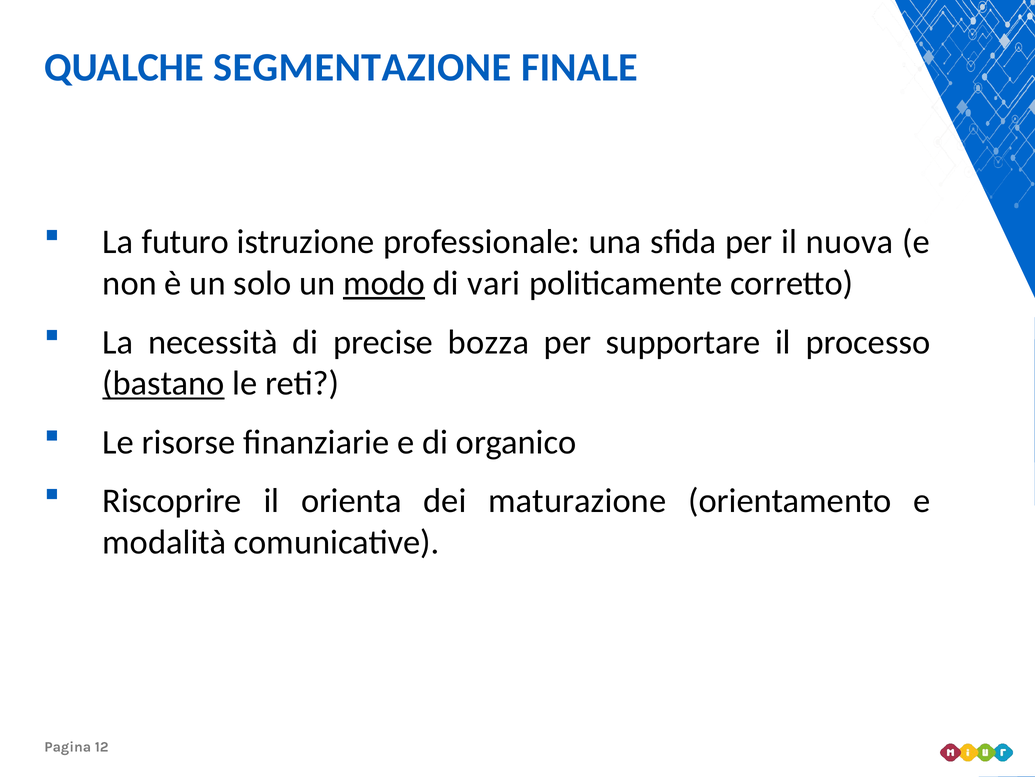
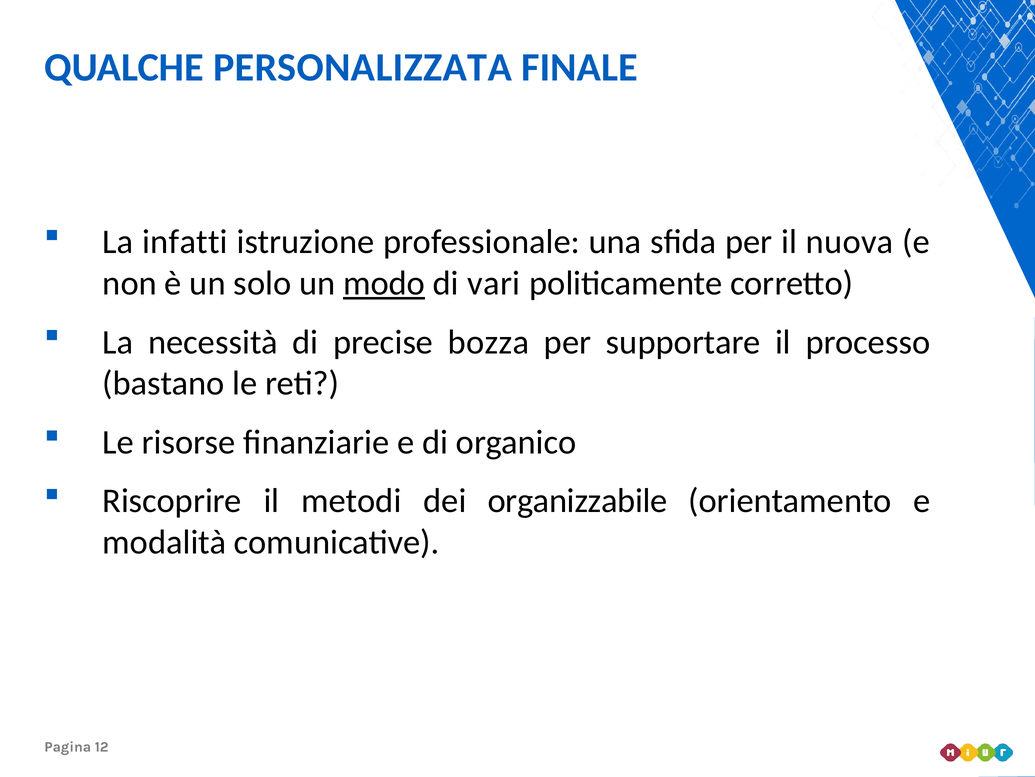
SEGMENTAZIONE: SEGMENTAZIONE -> PERSONALIZZATA (363, 67)
futuro: futuro -> infatti (185, 242)
bastano underline: present -> none (163, 383)
orienta: orienta -> metodi (351, 500)
maturazione: maturazione -> organizzabile (577, 500)
